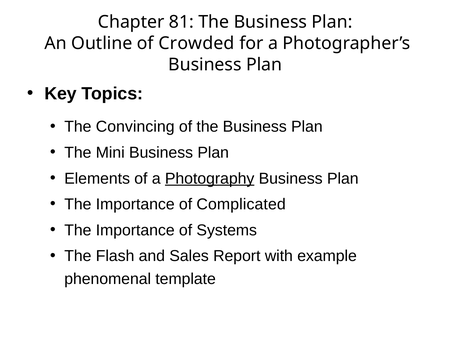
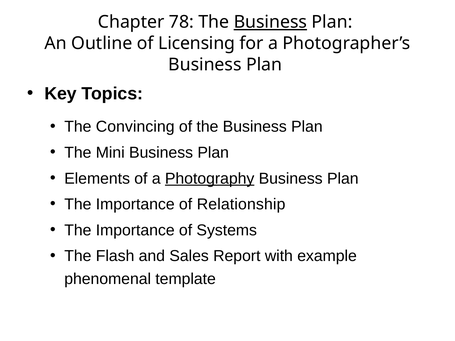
81: 81 -> 78 (181, 22)
Business underline: none -> present (270, 22)
Crowded: Crowded -> Licensing (197, 43)
Complicated: Complicated -> Relationship (241, 204)
